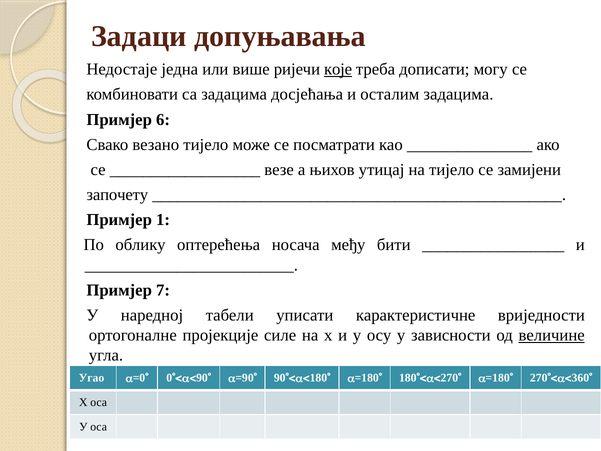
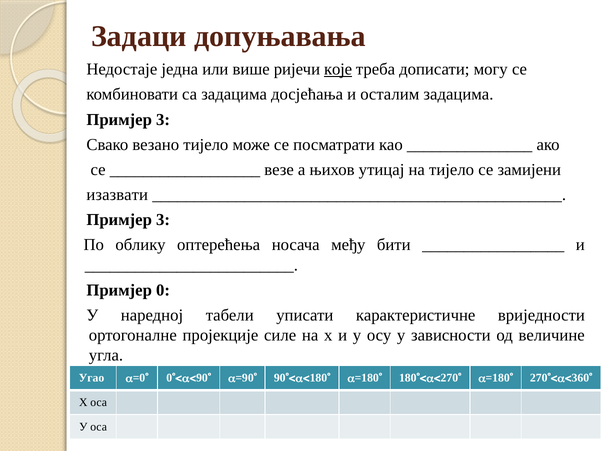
6: 6 -> 3 (163, 119)
започету: започету -> изазвати (117, 195)
1: 1 -> 3 (163, 220)
7: 7 -> 0 (163, 290)
величине underline: present -> none (552, 335)
